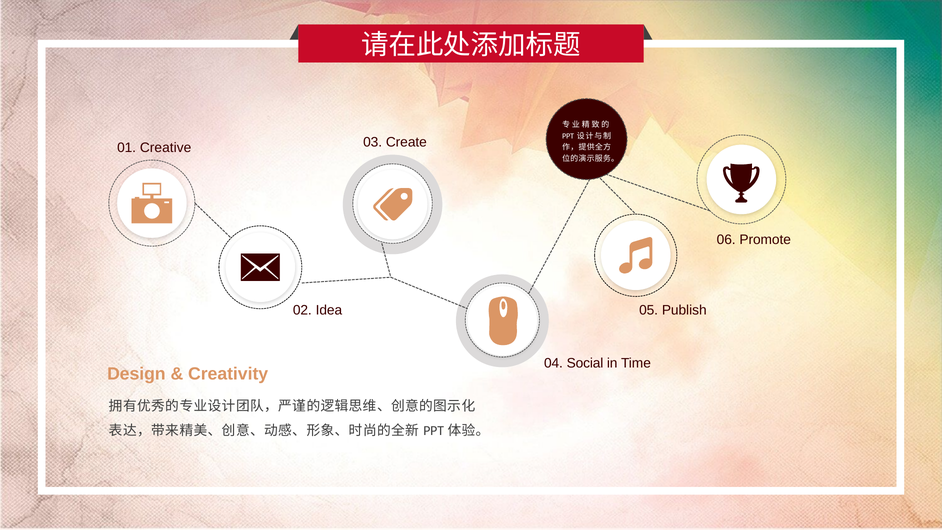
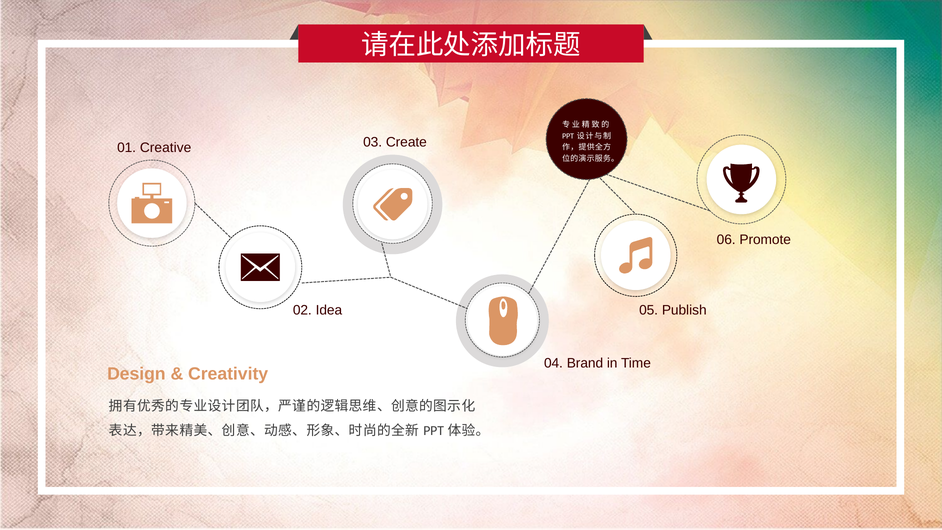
Social: Social -> Brand (585, 363)
